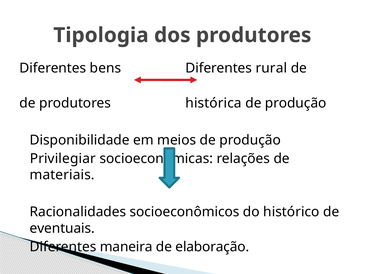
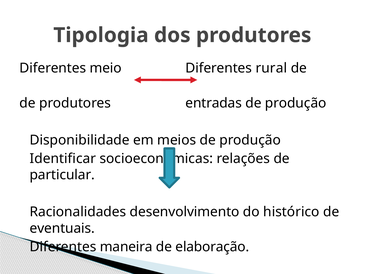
bens: bens -> meio (106, 68)
histórica: histórica -> entradas (214, 103)
Privilegiar: Privilegiar -> Identificar (63, 158)
materiais: materiais -> particular (62, 175)
socioeconômicos: socioeconômicos -> desenvolvimento (185, 212)
